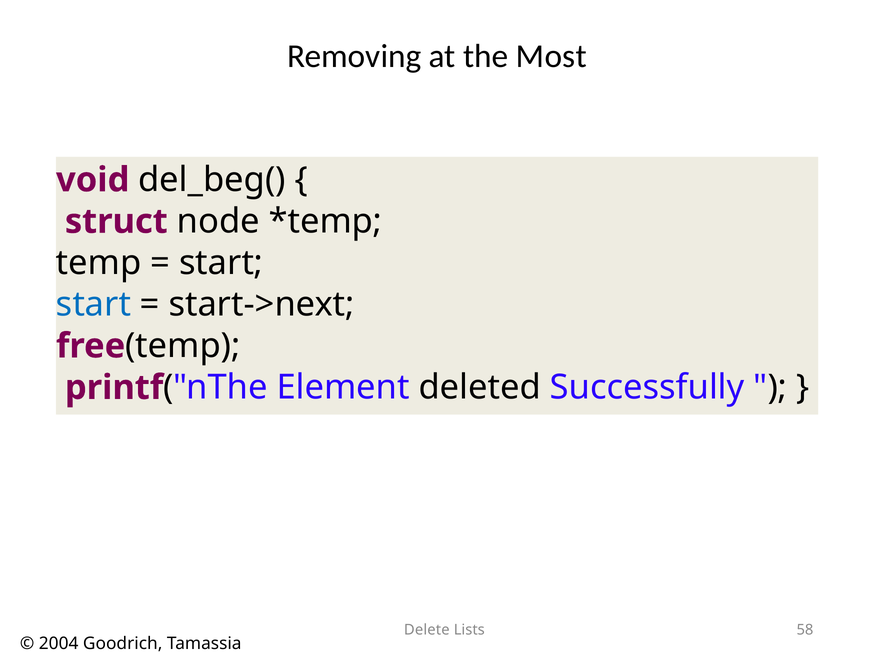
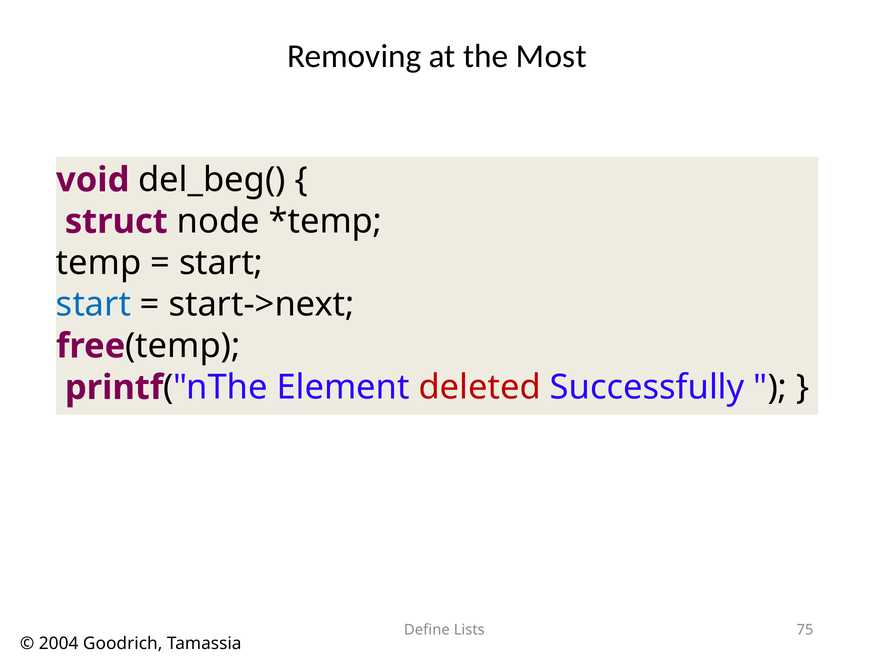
deleted colour: black -> red (480, 387)
Delete: Delete -> Define (427, 630)
58: 58 -> 75 (805, 630)
